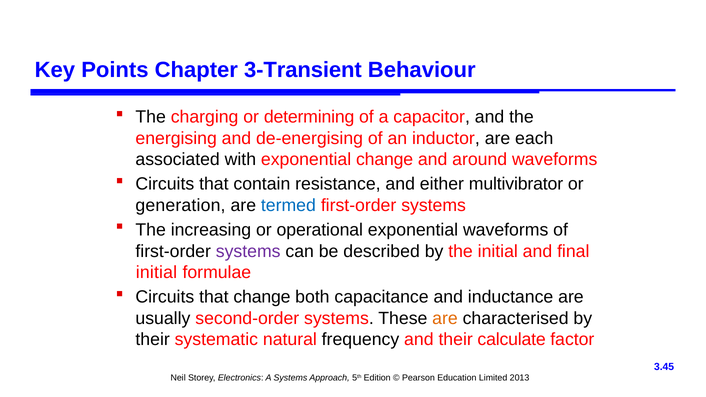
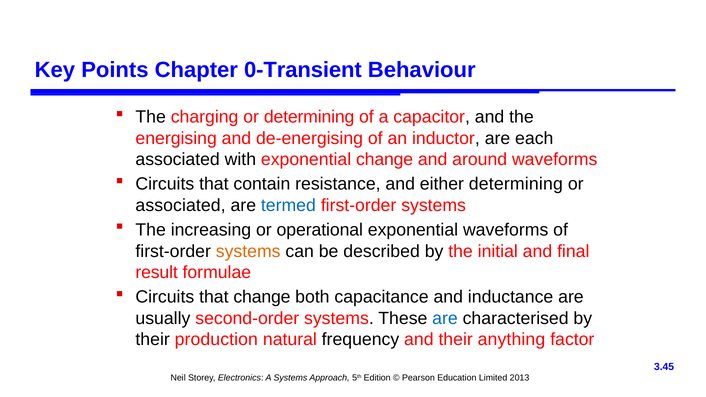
3-Transient: 3-Transient -> 0-Transient (303, 70)
either multivibrator: multivibrator -> determining (516, 184)
generation: generation -> associated (181, 205)
systems colour: purple -> orange (248, 251)
initial: initial -> result (157, 272)
are colour: orange -> blue (445, 318)
systematic: systematic -> production (216, 340)
calculate: calculate -> anything (511, 340)
